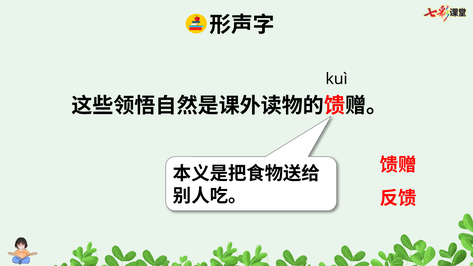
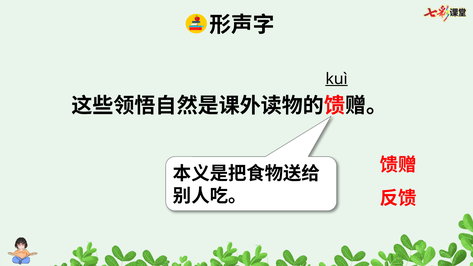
kuì underline: none -> present (337, 79)
